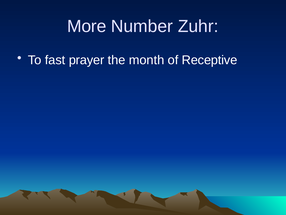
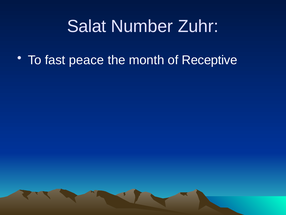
More: More -> Salat (87, 26)
prayer: prayer -> peace (86, 60)
